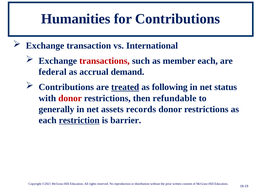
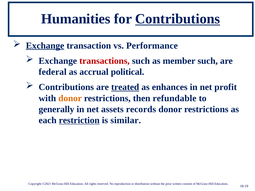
Contributions underline: none -> present (178, 19)
Exchange underline: none -> present (45, 46)
International: International -> Performance (152, 46)
member each: each -> such (208, 61)
demand: demand -> political (128, 72)
following: following -> enhances (170, 87)
status: status -> profit (226, 87)
donor colour: red -> orange (70, 98)
barrier: barrier -> similar (126, 120)
